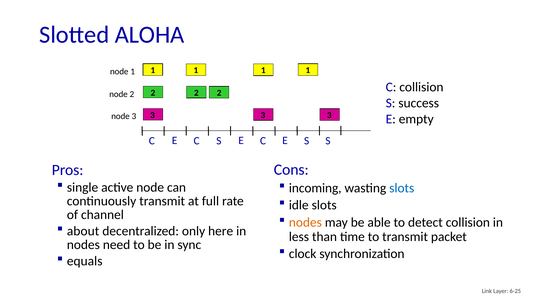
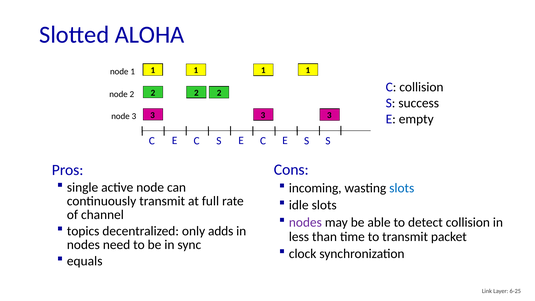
nodes colour: orange -> purple (305, 222)
about: about -> topics (83, 231)
here: here -> adds (221, 231)
